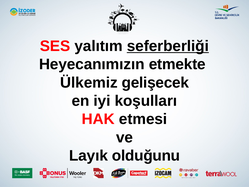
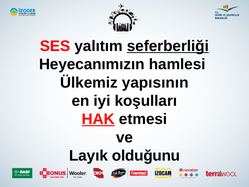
etmekte: etmekte -> hamlesi (177, 64)
gelişecek: gelişecek -> yapısının (155, 82)
HAK underline: none -> present (98, 119)
